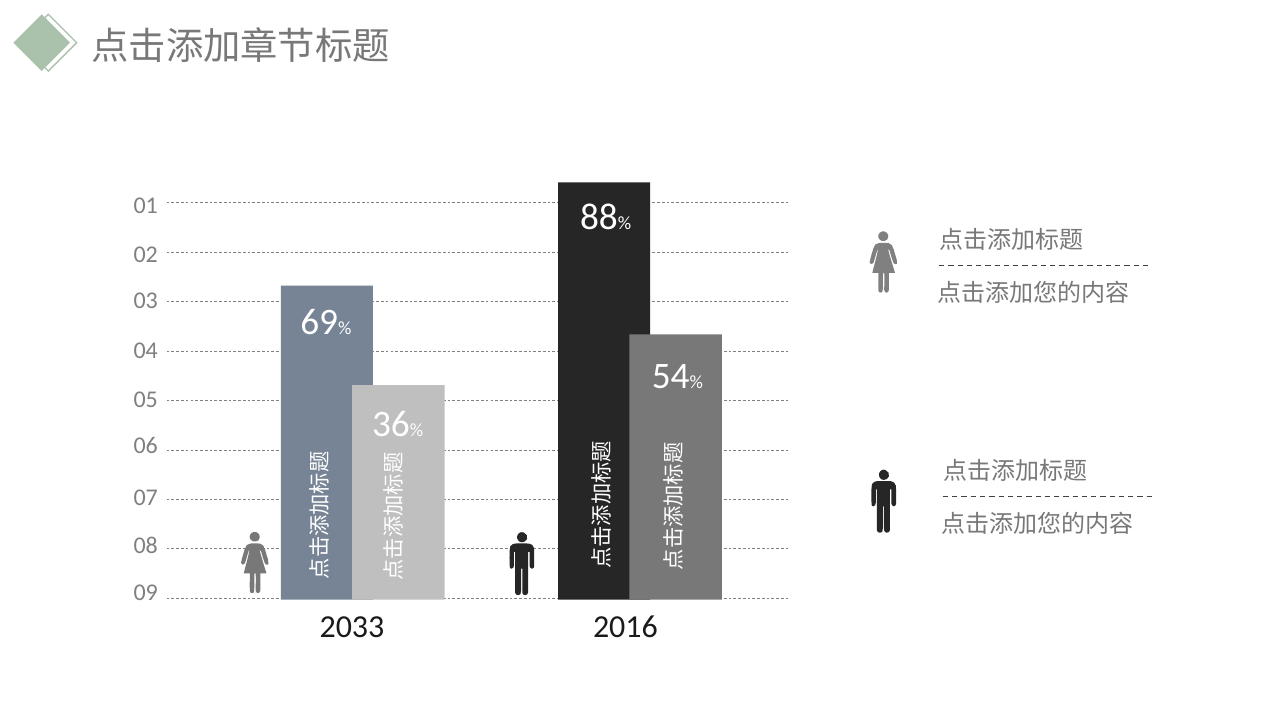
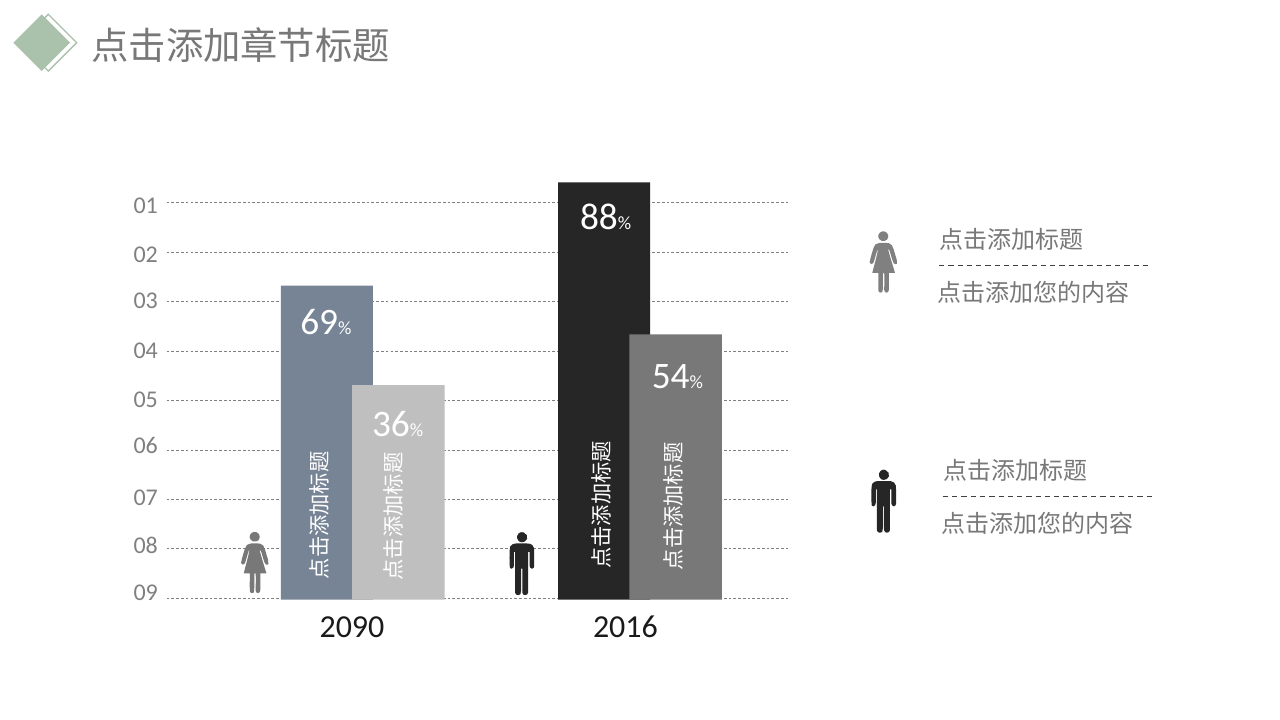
2033: 2033 -> 2090 (352, 627)
